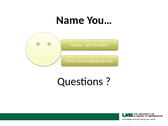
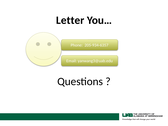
Name: Name -> Letter (70, 20)
